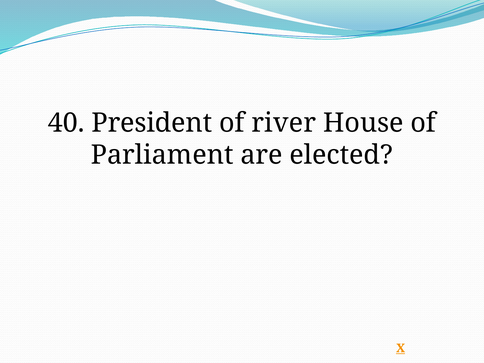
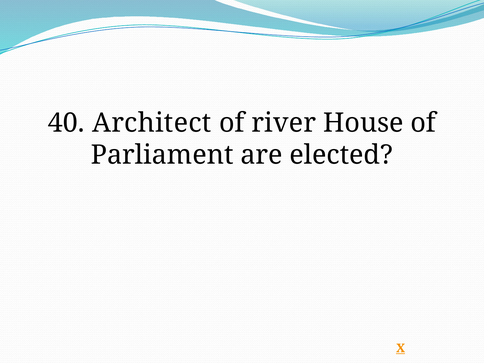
President: President -> Architect (152, 123)
